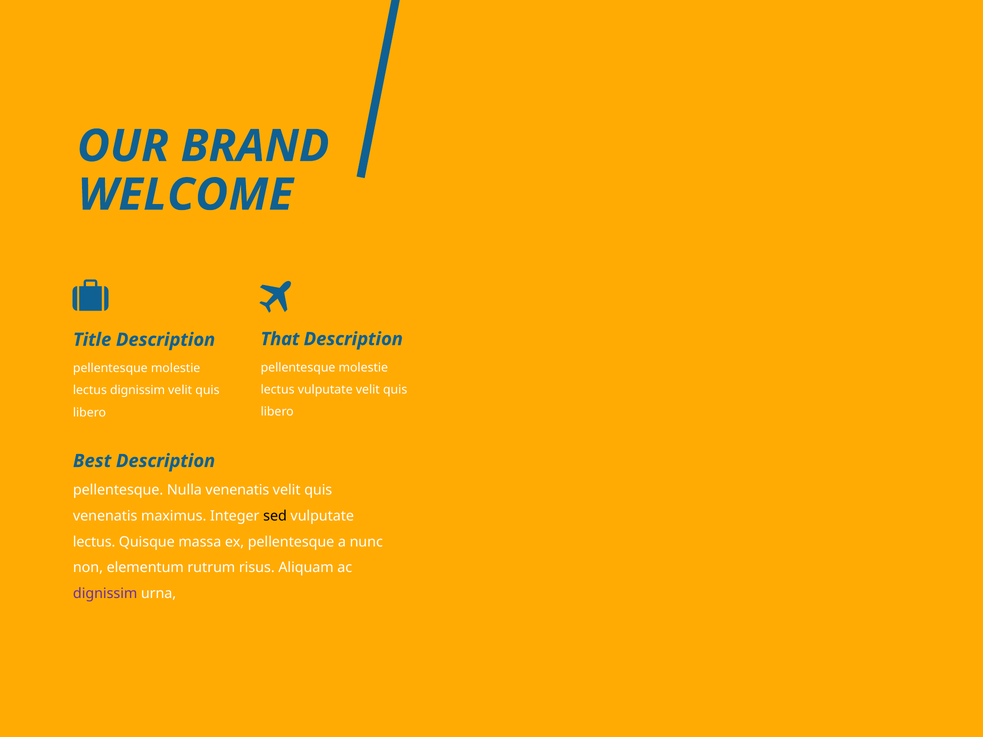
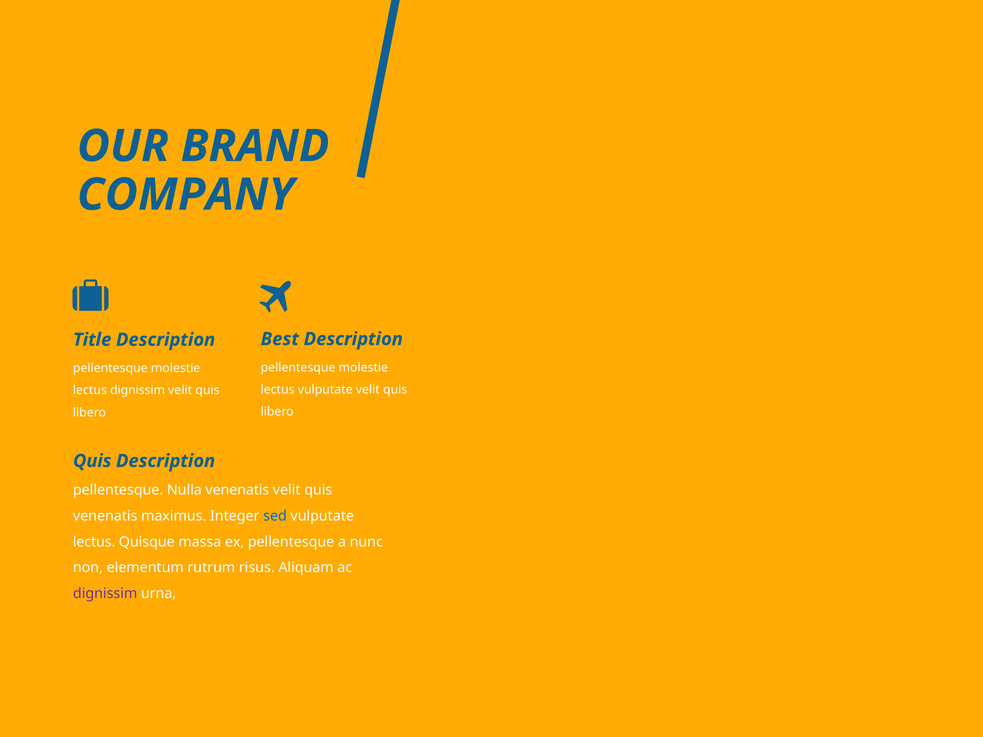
WELCOME: WELCOME -> COMPANY (186, 195)
That: That -> Best (280, 339)
Best: Best -> Quis (92, 461)
sed colour: black -> blue (275, 516)
